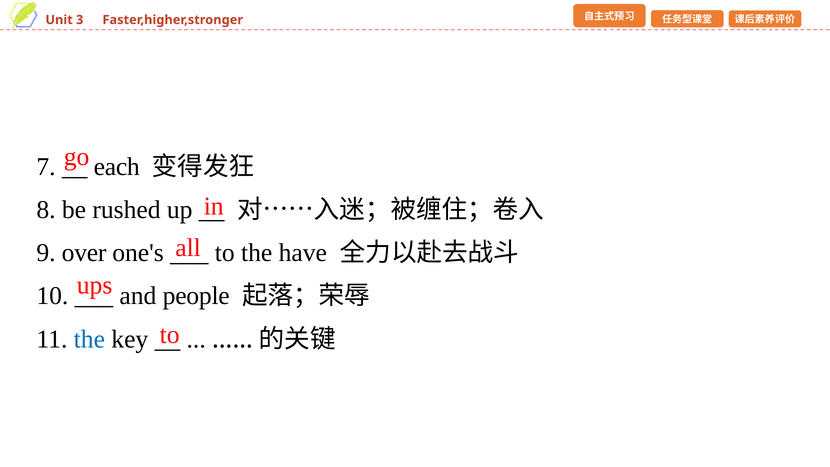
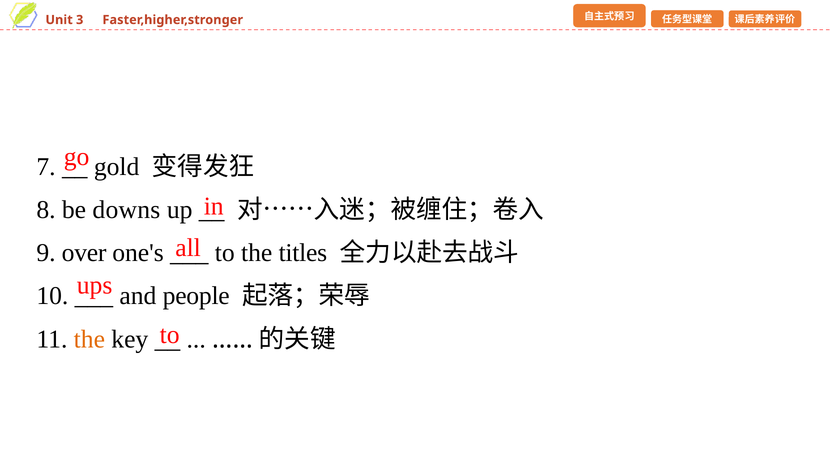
each: each -> gold (117, 167)
rushed: rushed -> downs (126, 210)
have: have -> titles (303, 253)
the colour: blue -> orange (89, 339)
